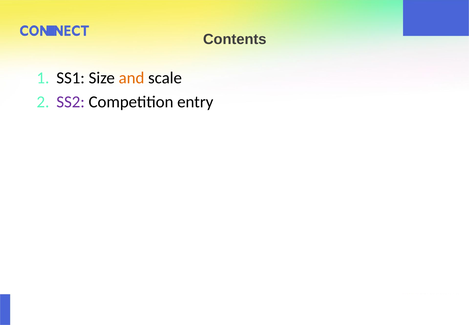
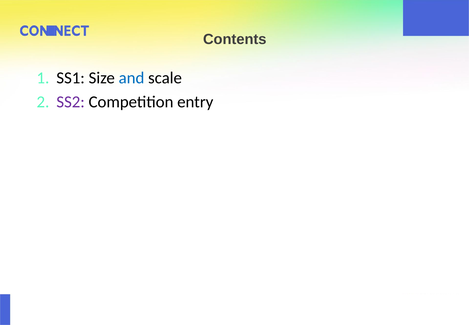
and colour: orange -> blue (131, 78)
